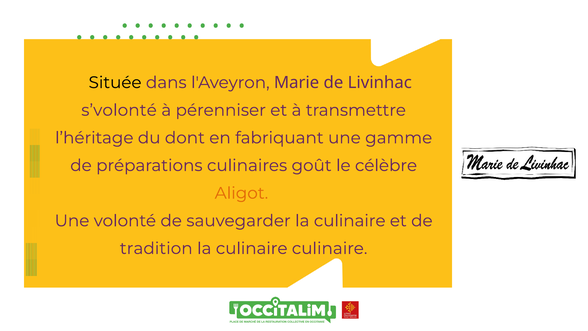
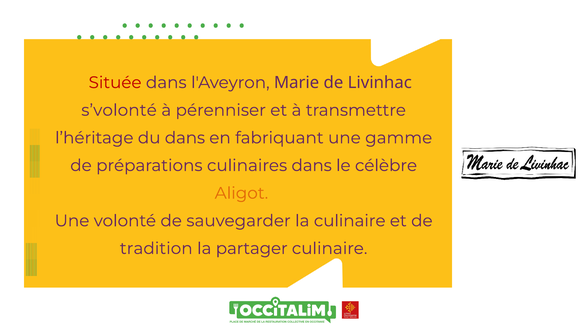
Située colour: black -> red (115, 83)
du dont: dont -> dans (185, 138)
culinaires goût: goût -> dans (312, 165)
culinaire: culinaire -> partager (252, 248)
